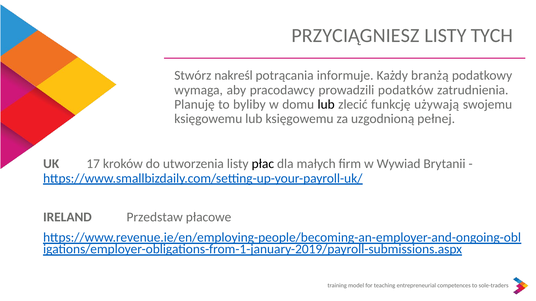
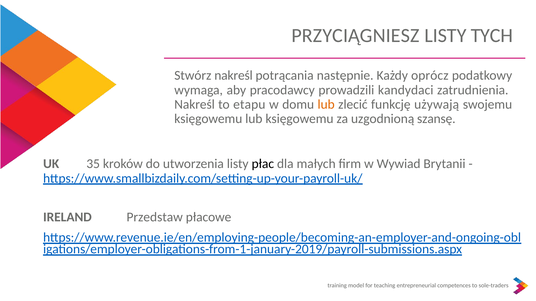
informuje: informuje -> następnie (345, 76)
branżą: branżą -> oprócz (430, 76)
podatków: podatków -> kandydaci (406, 90)
Planuję: Planuję -> Nakreśl (195, 105)
byliby: byliby -> etapu (249, 105)
lub colour: black -> orange (326, 105)
pełnej: pełnej -> szansę (436, 119)
17: 17 -> 35 (93, 164)
